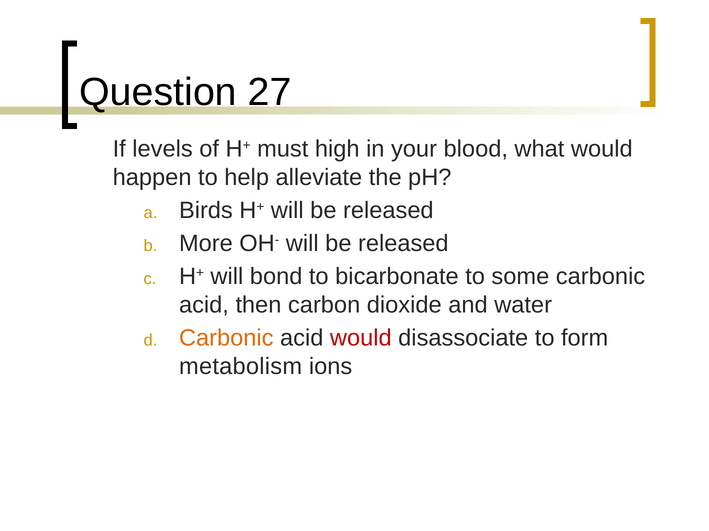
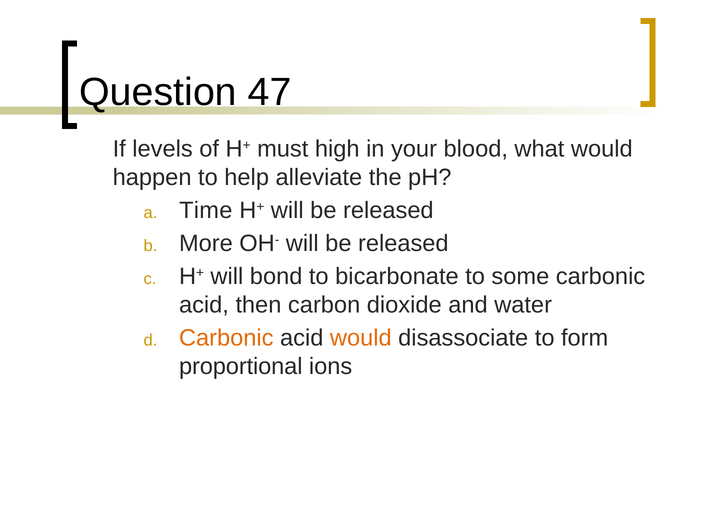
27: 27 -> 47 (270, 93)
Birds: Birds -> Time (206, 211)
would colour: red -> orange (361, 338)
metabolism: metabolism -> proportional (241, 367)
